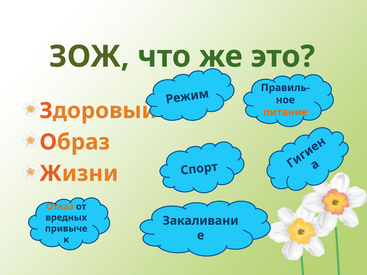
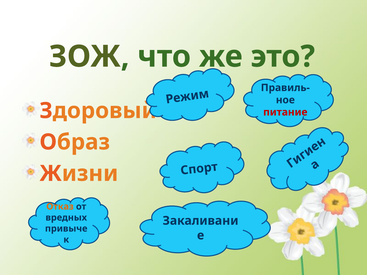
питание colour: orange -> red (285, 112)
